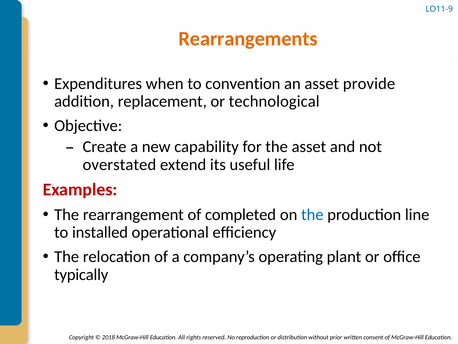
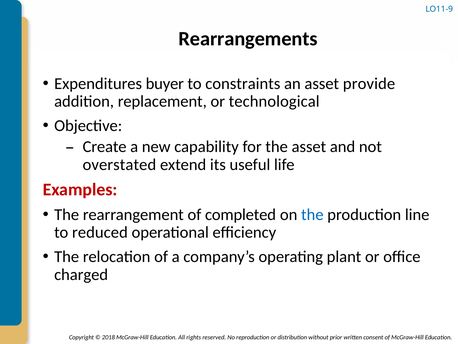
Rearrangements colour: orange -> black (248, 39)
when: when -> buyer (165, 83)
convention: convention -> constraints (243, 83)
installed: installed -> reduced (100, 232)
typically: typically -> charged (81, 274)
